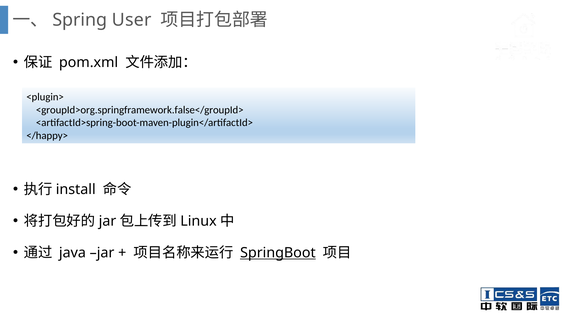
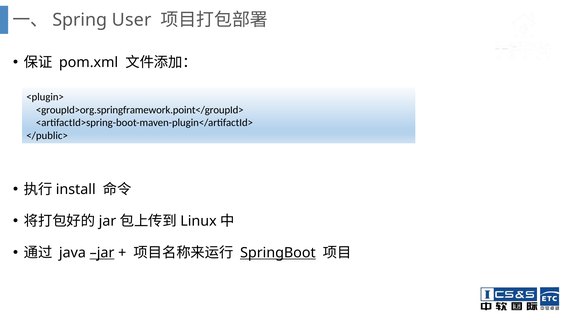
<groupId>org.springframework.false</groupId>: <groupId>org.springframework.false</groupId> -> <groupId>org.springframework.point</groupId> (140, 110)
</happy>: </happy> -> </public> (47, 136)
jar underline: none -> present (102, 253)
